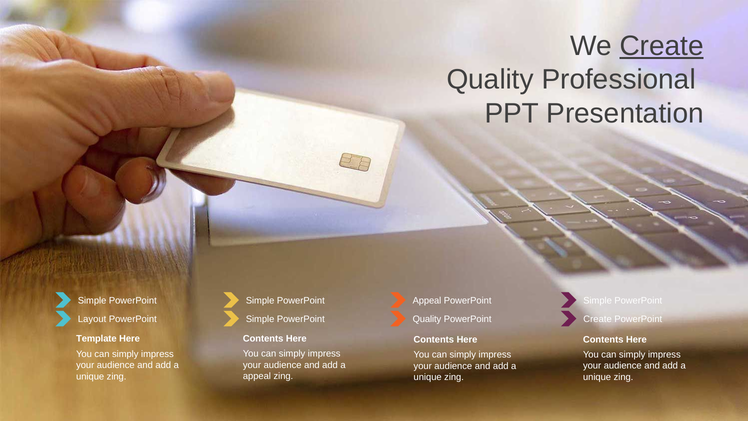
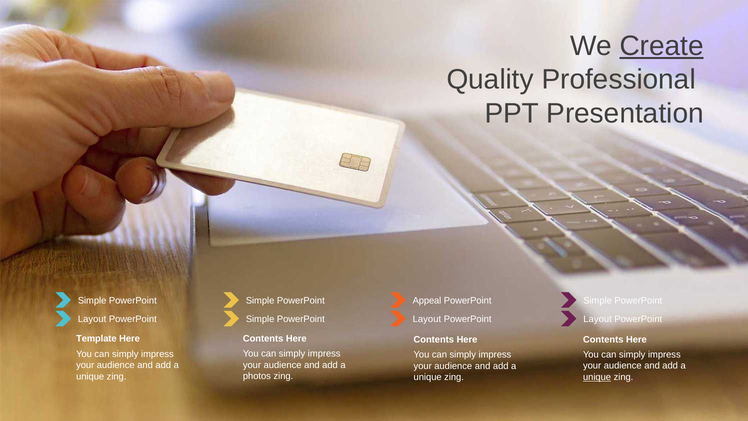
Quality: Quality -> Layout (427, 319)
Create: Create -> Layout (598, 319)
appeal: appeal -> photos (257, 376)
unique underline: none -> present (597, 377)
